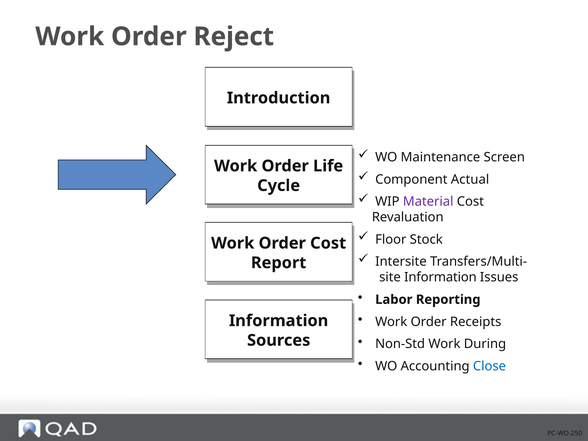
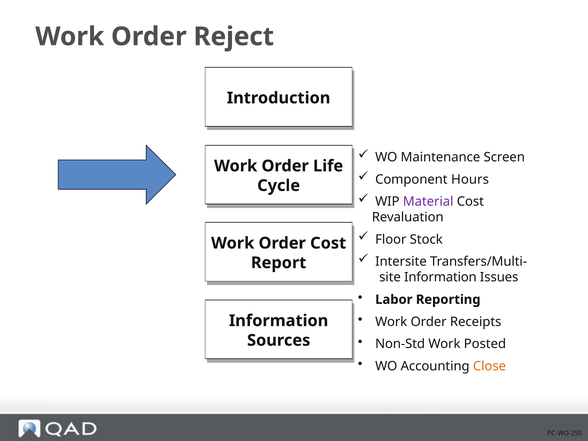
Actual: Actual -> Hours (470, 179)
During: During -> Posted (485, 344)
Close colour: blue -> orange (490, 366)
